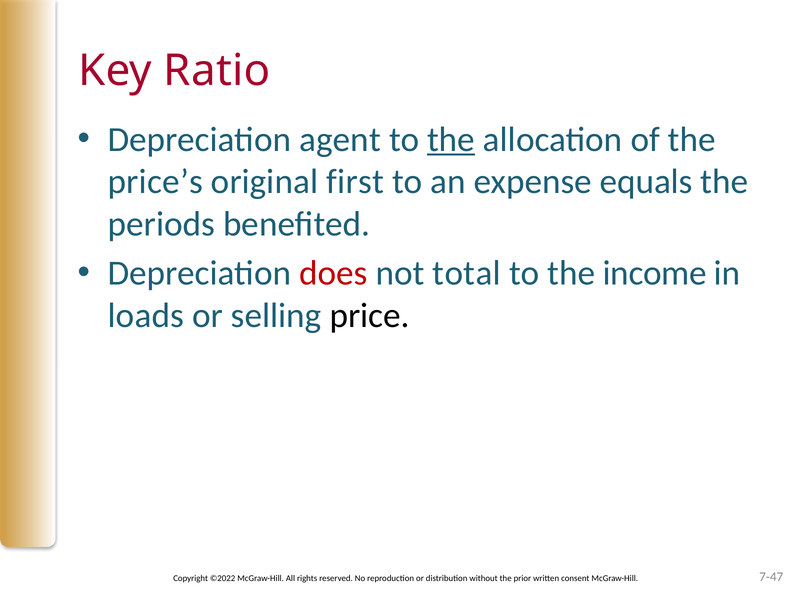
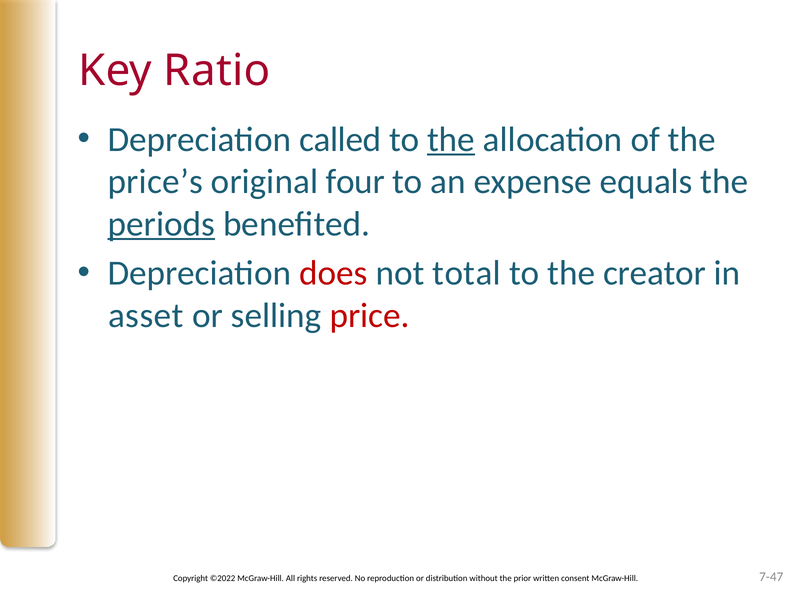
agent: agent -> called (340, 140)
first: first -> four (355, 182)
periods underline: none -> present (161, 224)
income: income -> creator (655, 274)
loads: loads -> asset (146, 316)
price colour: black -> red (370, 316)
